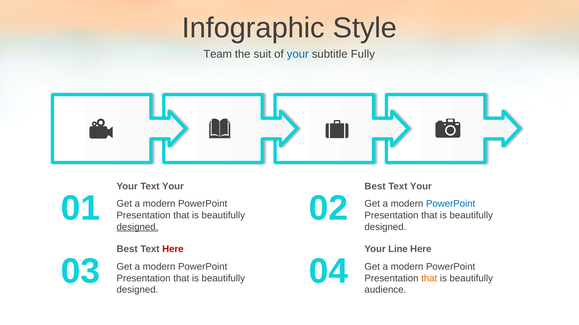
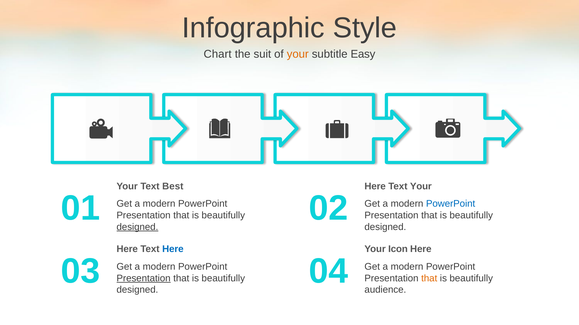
Team: Team -> Chart (218, 54)
your colour: blue -> orange (298, 54)
Fully: Fully -> Easy (363, 54)
Your Text Your: Your -> Best (173, 187)
Best: Best -> Here (375, 187)
Best: Best -> Here (127, 250)
Here colour: red -> blue (173, 250)
Line: Line -> Icon (398, 250)
Presentation underline: none -> present (144, 279)
